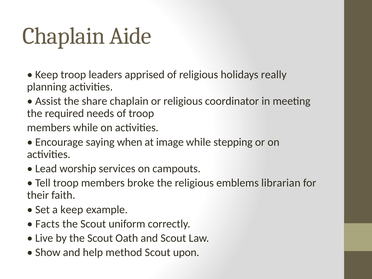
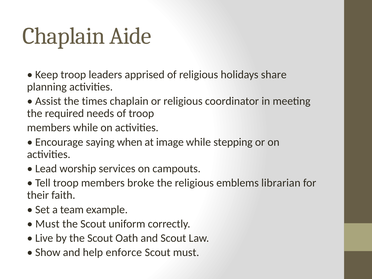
really: really -> share (274, 75)
share: share -> times (95, 101)
a keep: keep -> team (72, 210)
Facts: Facts -> Must (47, 224)
method: method -> enforce (124, 252)
Scout upon: upon -> must (186, 252)
